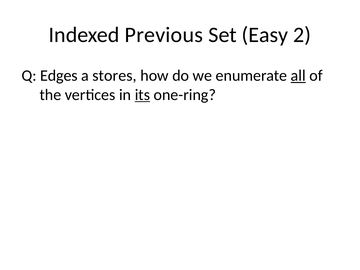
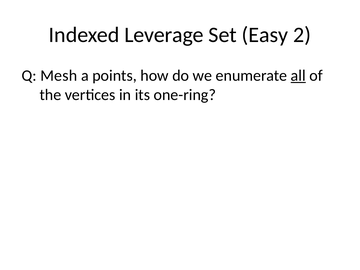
Previous: Previous -> Leverage (164, 35)
Edges: Edges -> Mesh (59, 76)
stores: stores -> points (115, 76)
its underline: present -> none (142, 95)
